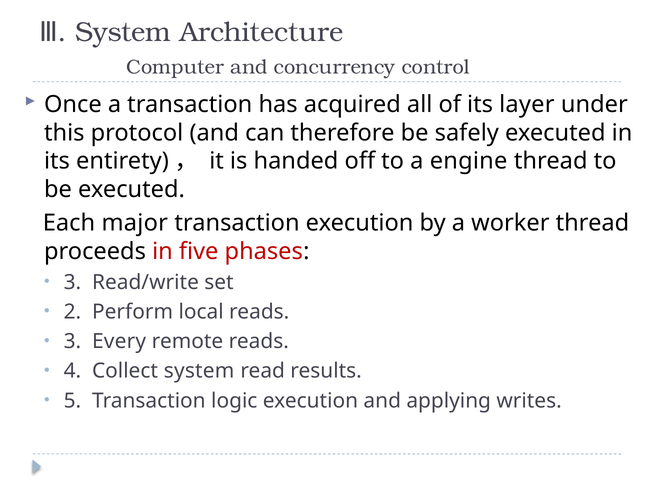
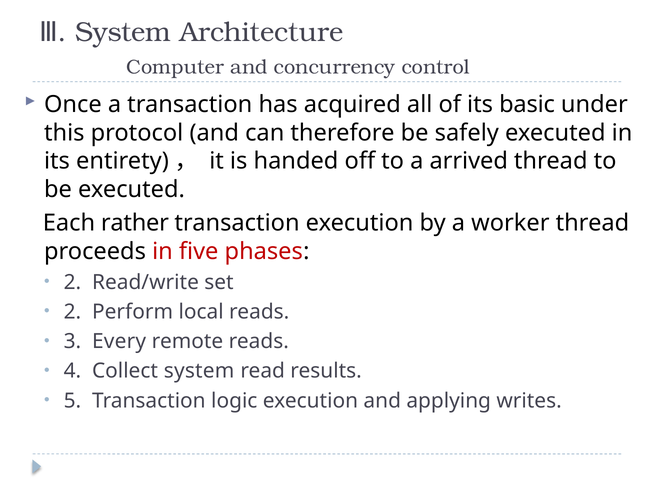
layer: layer -> basic (527, 105)
engine: engine -> arrived (469, 161)
major: major -> rather (135, 223)
3: 3 -> 2 (72, 283)
